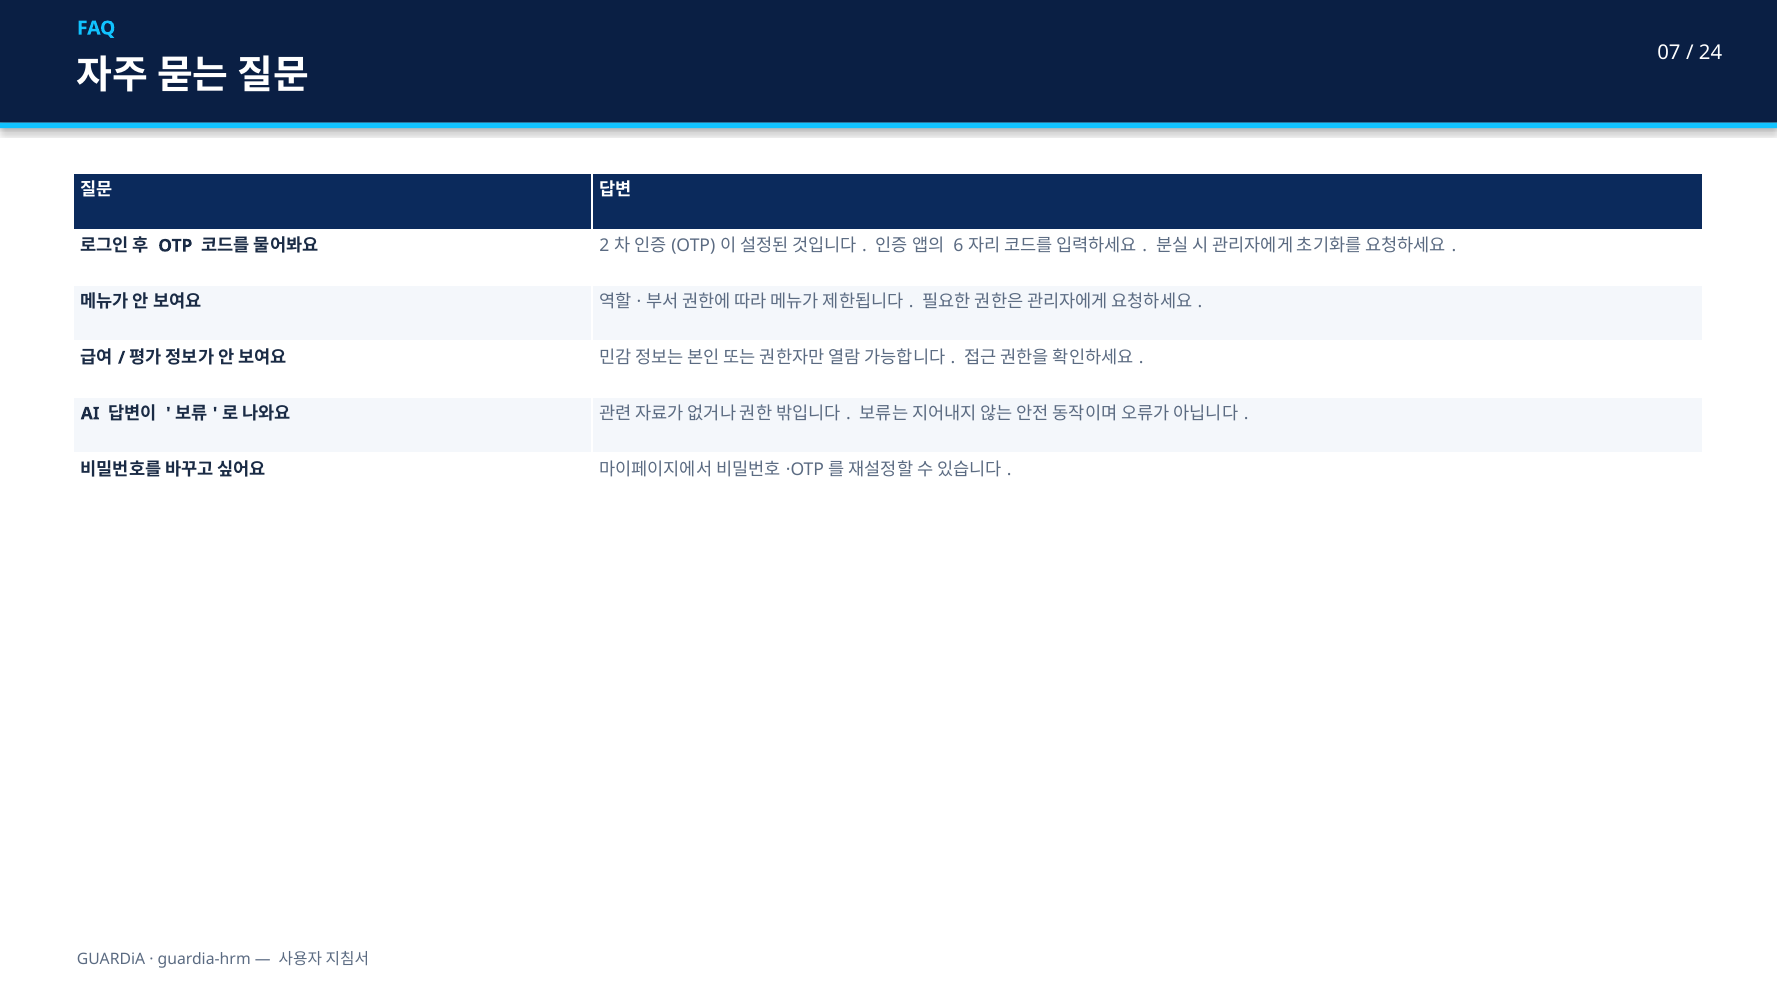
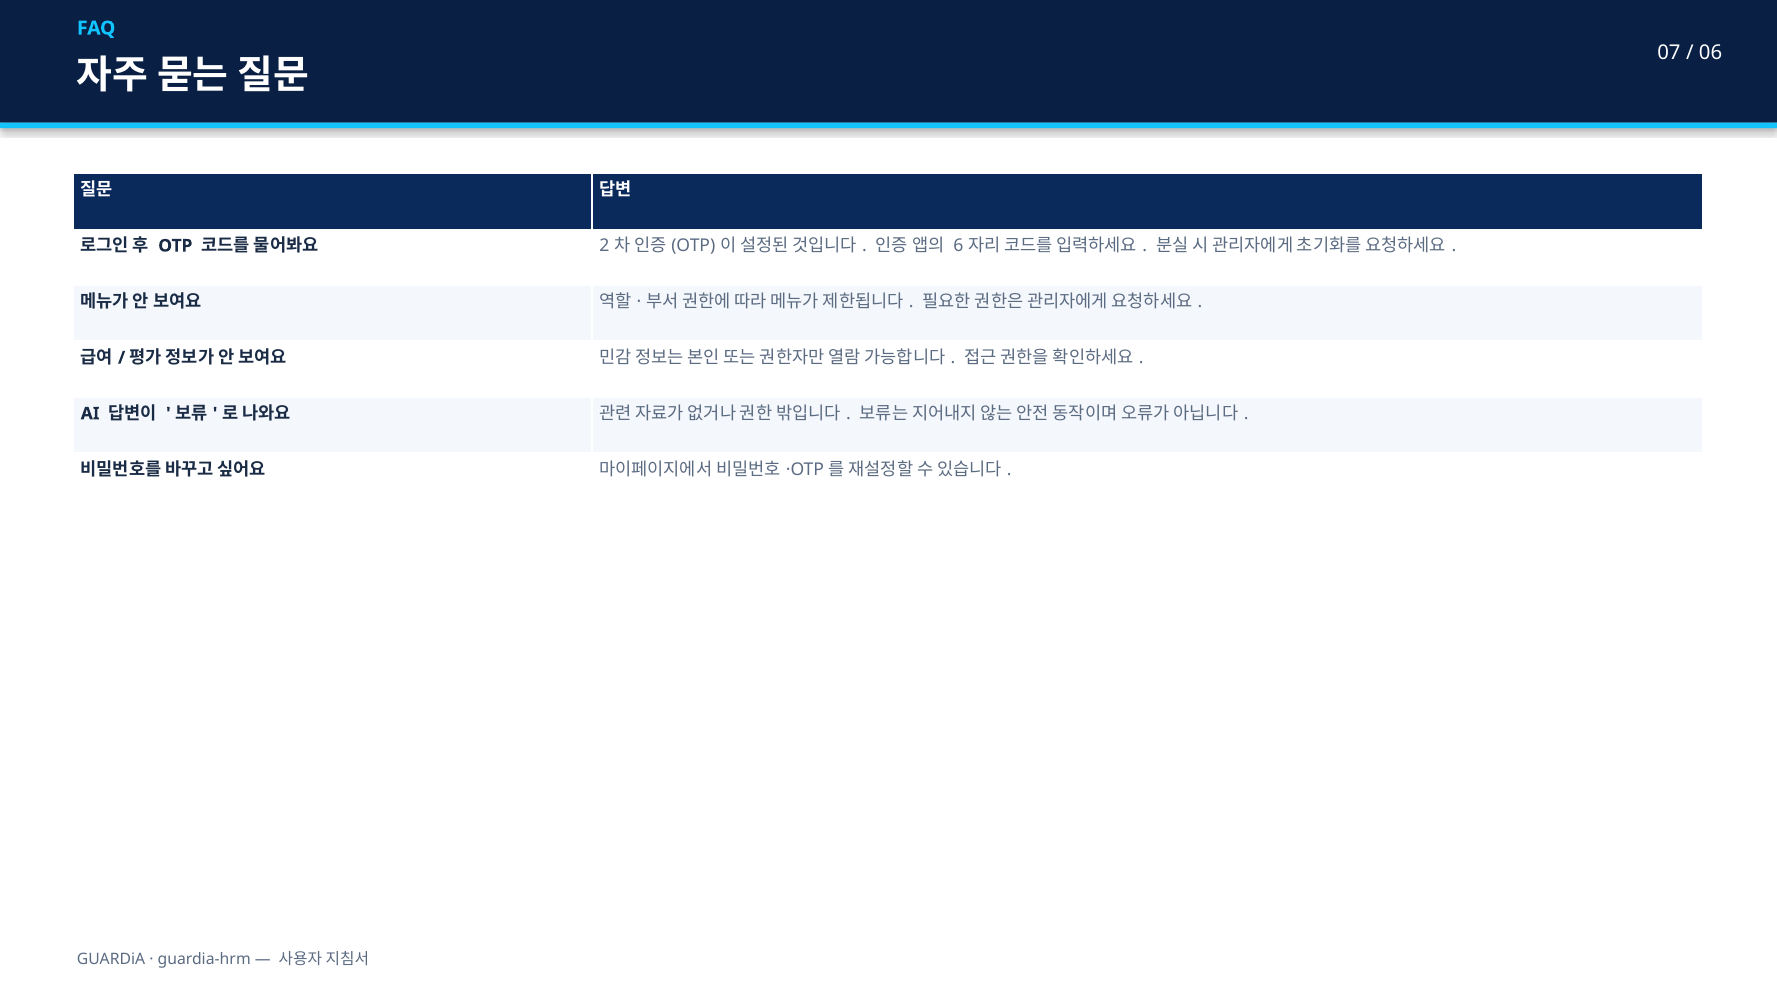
24: 24 -> 06 (1711, 53)
